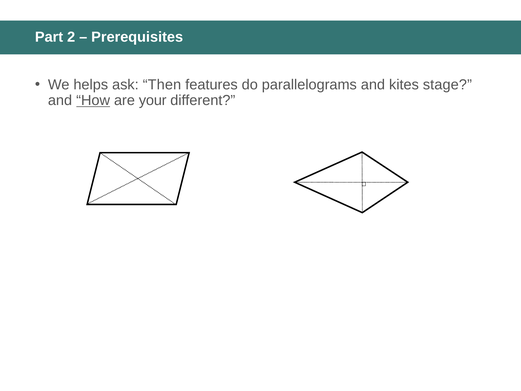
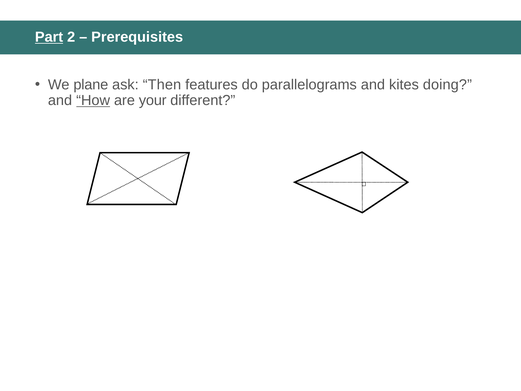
Part underline: none -> present (49, 37)
helps: helps -> plane (91, 85)
stage: stage -> doing (447, 85)
